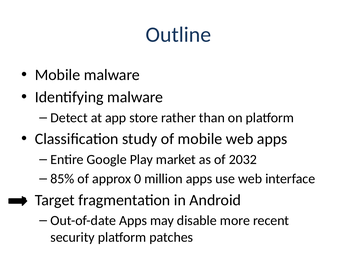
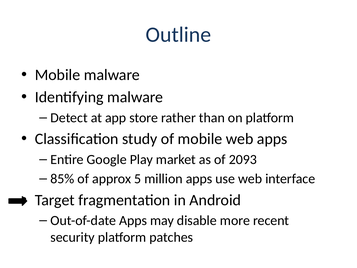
2032: 2032 -> 2093 (243, 159)
0: 0 -> 5 (138, 179)
